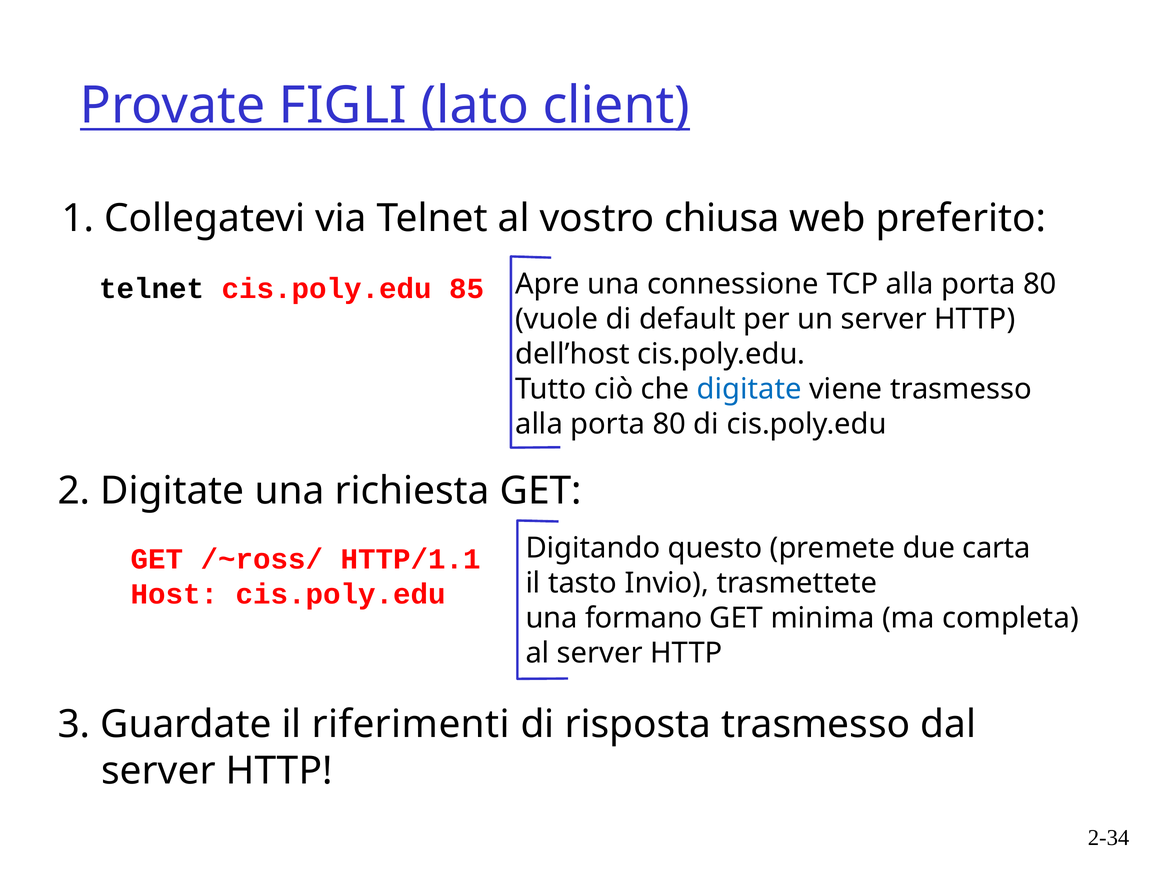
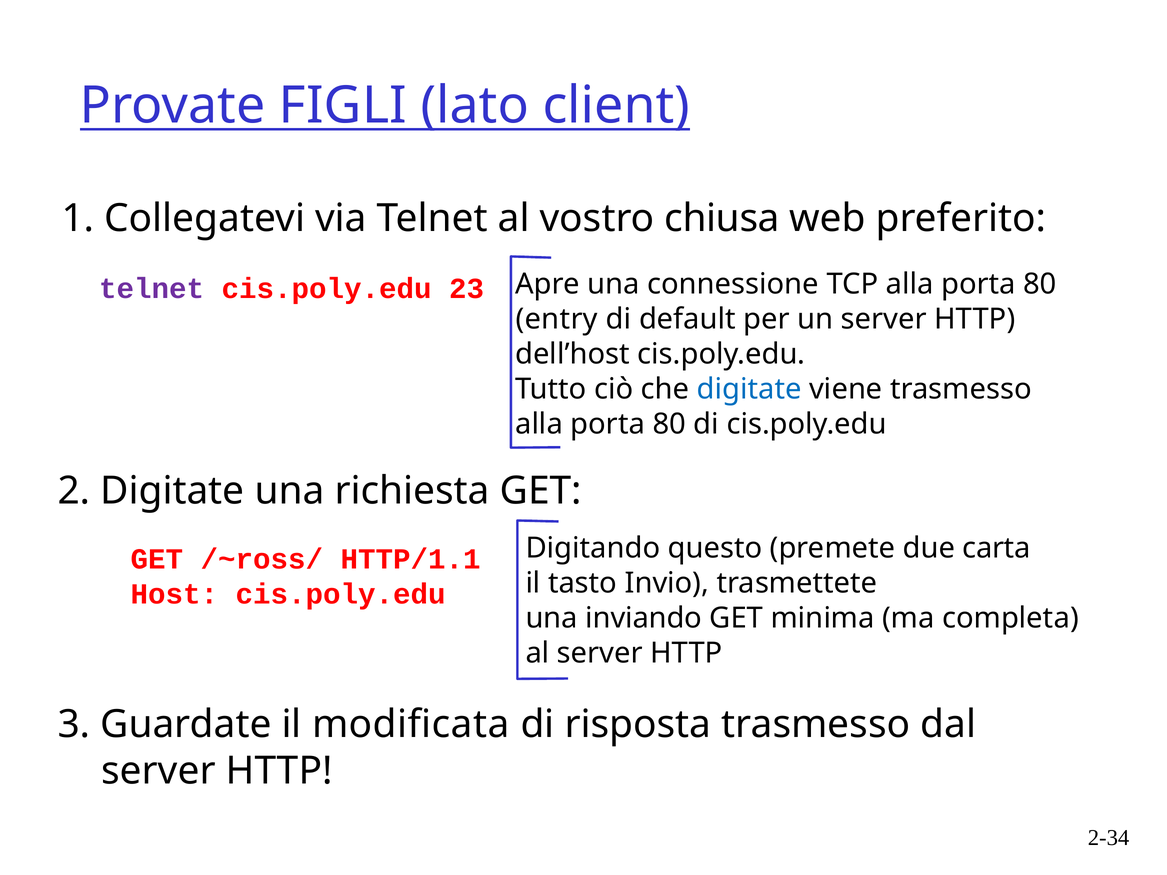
telnet colour: black -> purple (152, 289)
85: 85 -> 23 (467, 289)
vuole: vuole -> entry (557, 319)
formano: formano -> inviando (644, 618)
riferimenti: riferimenti -> modificata (411, 725)
